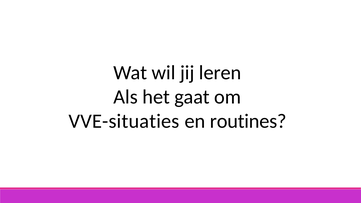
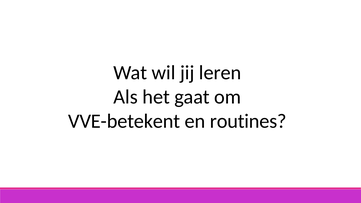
VVE-situaties: VVE-situaties -> VVE-betekent (124, 121)
